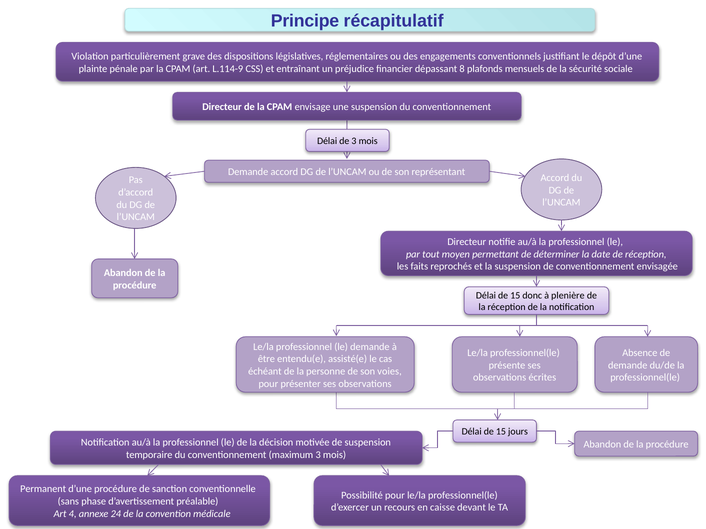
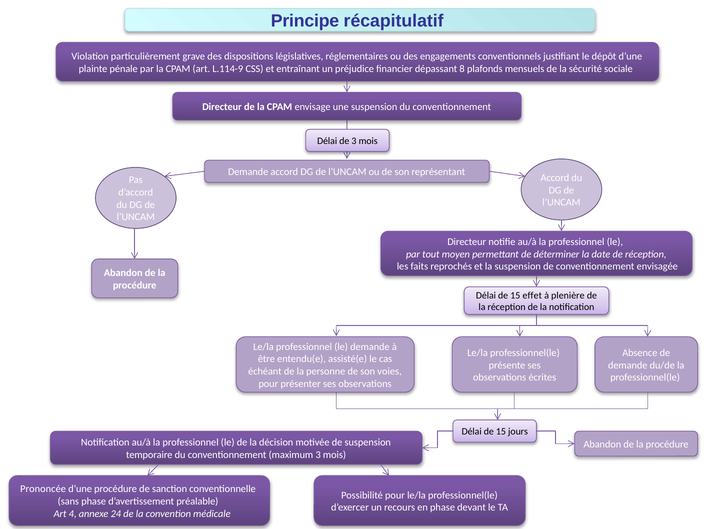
donc: donc -> effet (532, 296)
Permanent: Permanent -> Prononcée (43, 489)
en caisse: caisse -> phase (443, 508)
